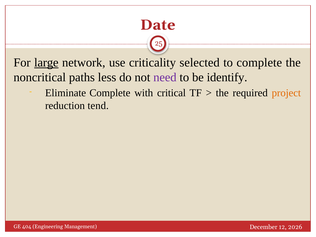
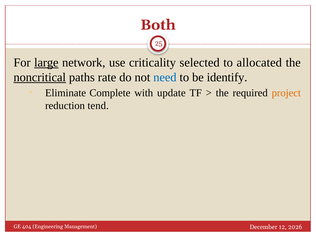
Date: Date -> Both (158, 25)
to complete: complete -> allocated (259, 63)
noncritical underline: none -> present (40, 77)
less: less -> rate (107, 77)
need colour: purple -> blue (165, 77)
critical: critical -> update (171, 93)
